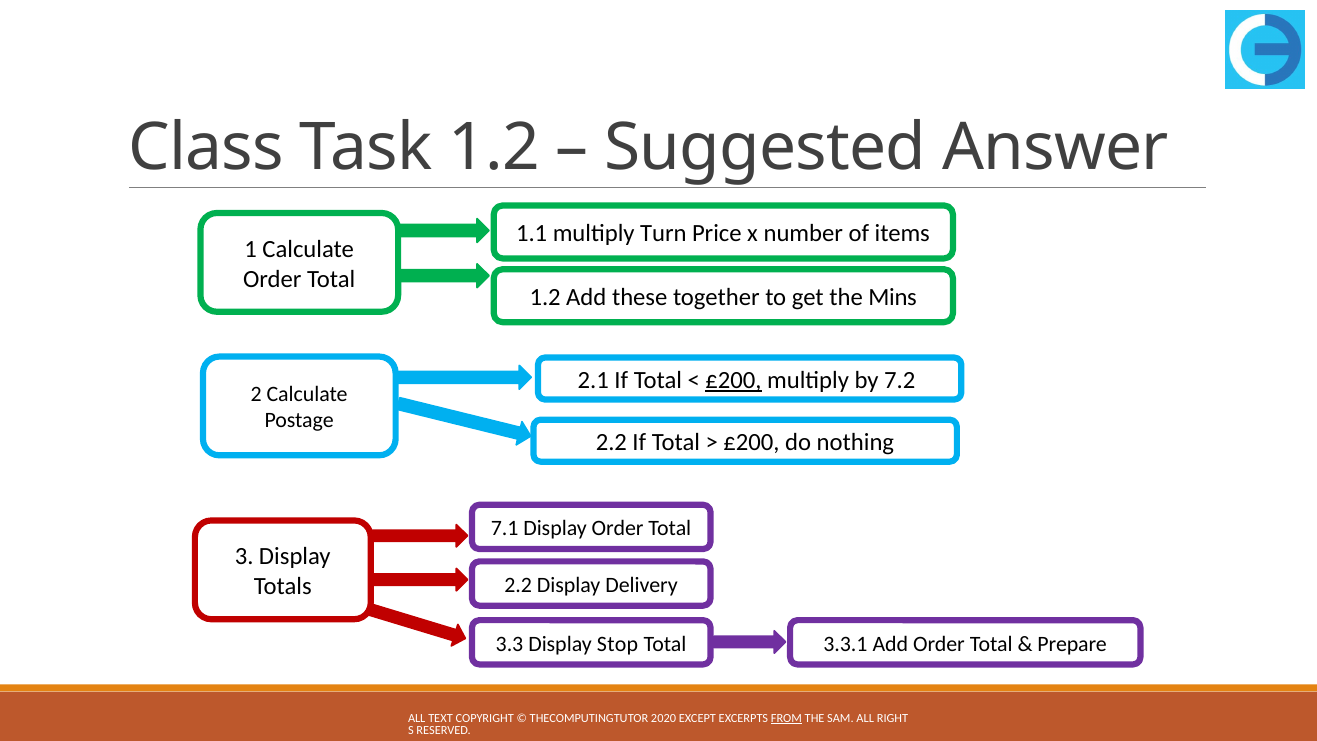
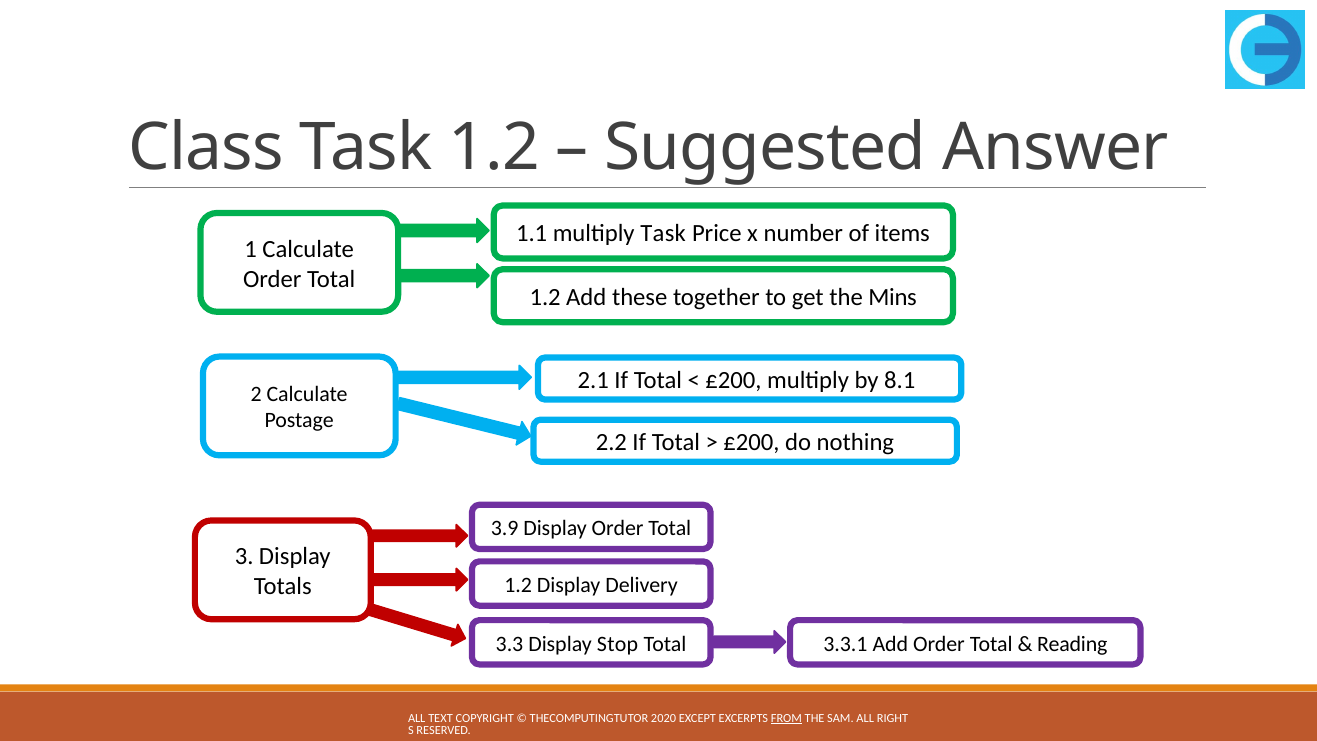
multiply Turn: Turn -> Task (663, 234)
£200 underline: present -> none (734, 380)
7.2: 7.2 -> 8.1 (900, 380)
7.1: 7.1 -> 3.9 (505, 528)
2.2: 2.2 -> 1.2 (518, 585)
Prepare: Prepare -> Reading (1072, 644)
